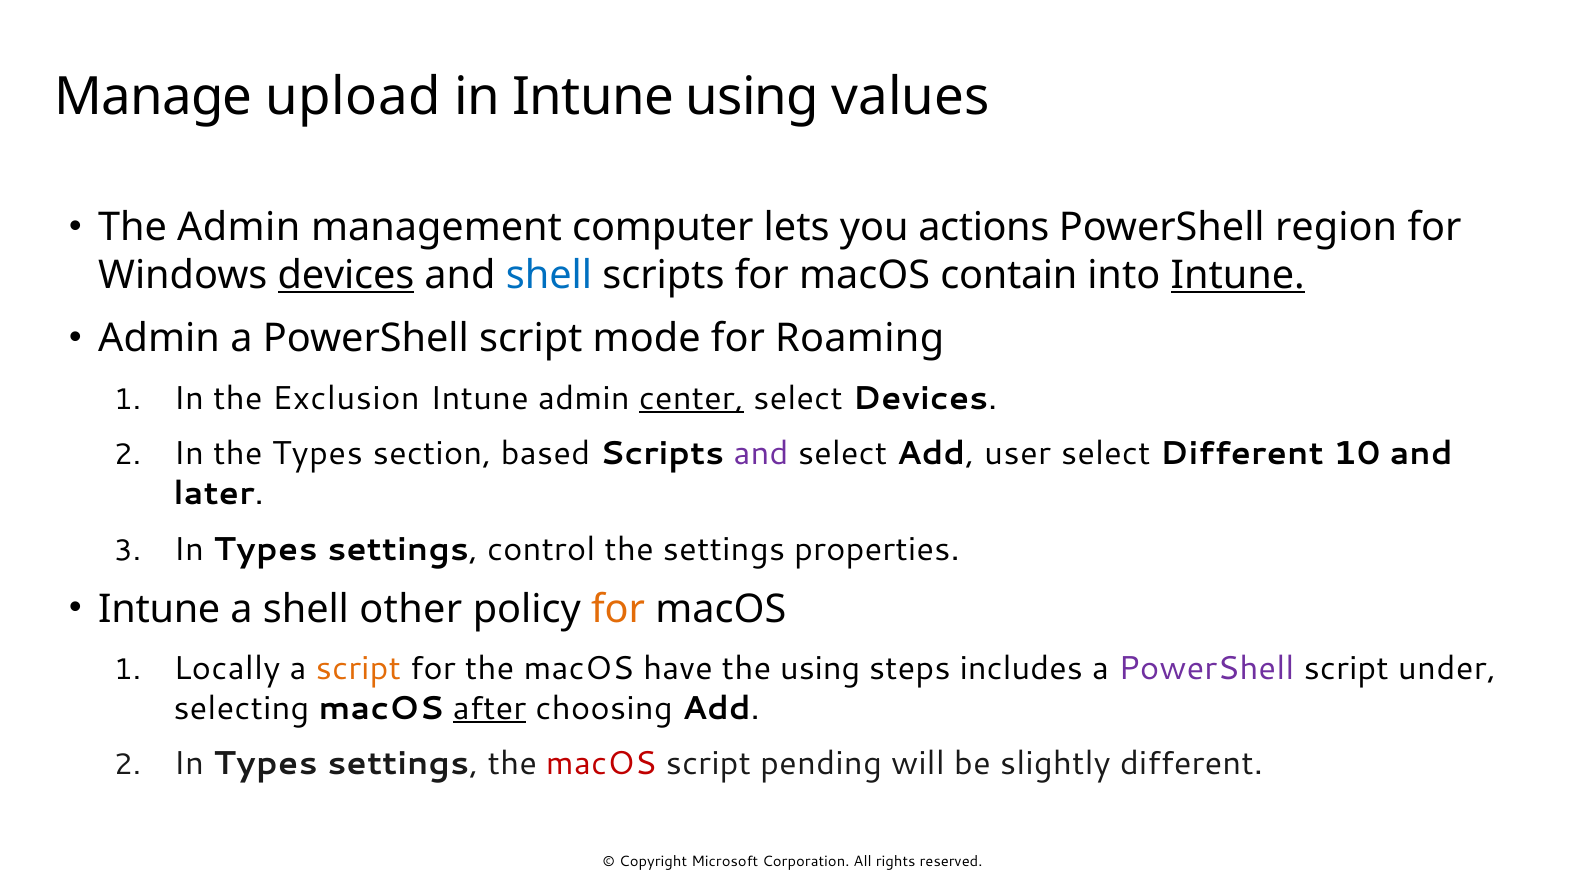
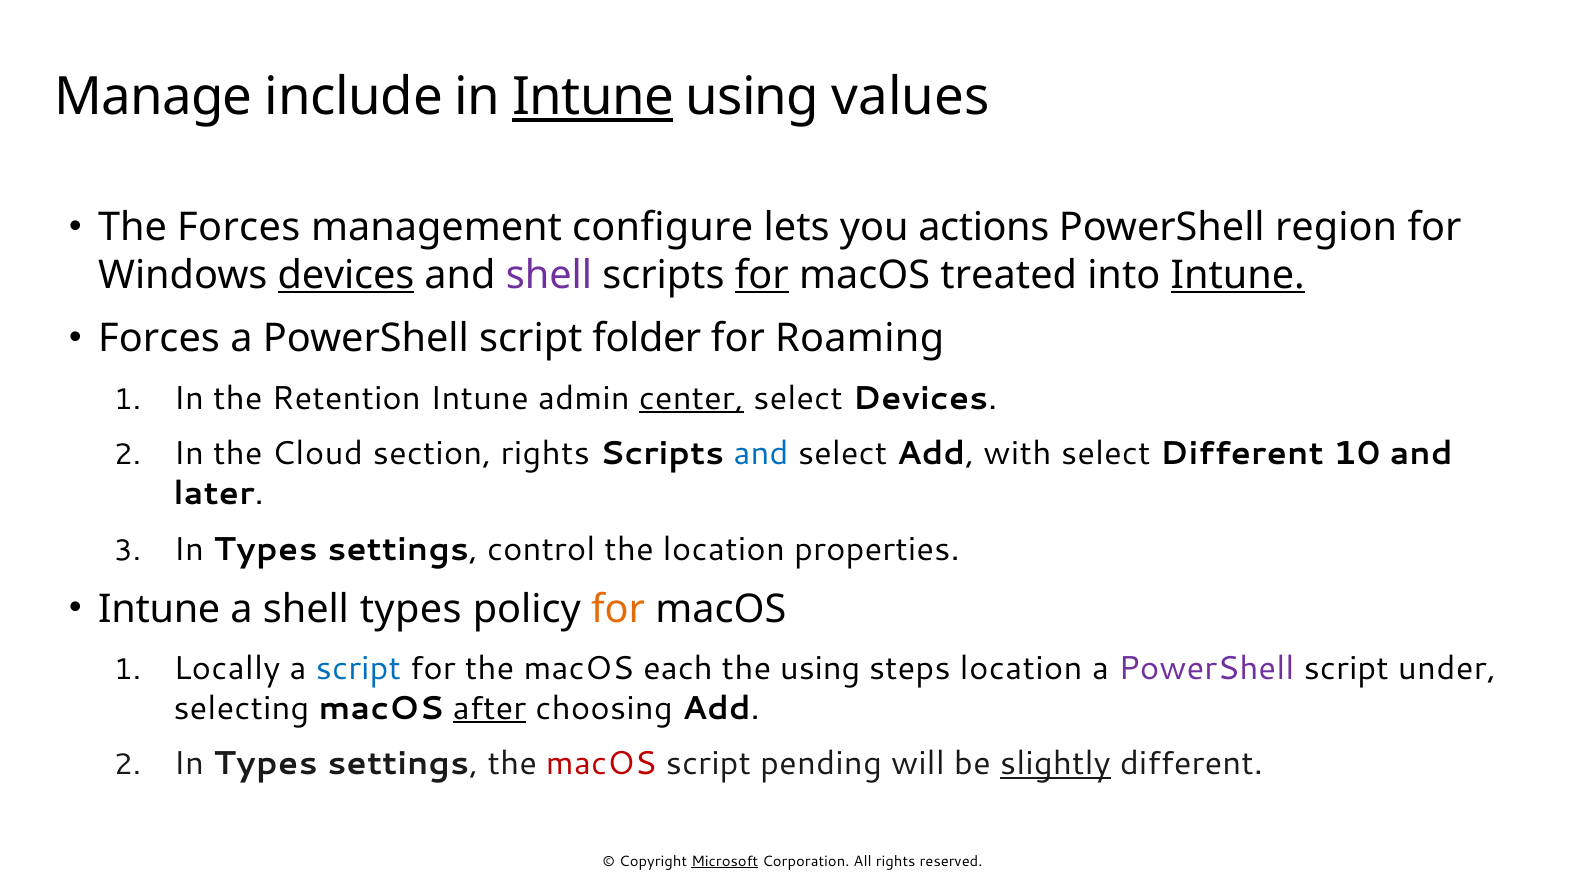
upload: upload -> include (354, 97)
Intune underline: none -> present (593, 97)
The Admin: Admin -> Forces (239, 228)
computer: computer -> configure (663, 228)
shell colour: blue -> purple (549, 275)
for underline: none -> present (762, 275)
contain: contain -> treated (1009, 275)
Admin: Admin -> Forces (159, 339)
mode: mode -> folder (647, 339)
Exclusion: Exclusion -> Retention (346, 398)
the Types: Types -> Cloud (317, 454)
section based: based -> rights (545, 454)
and colour: purple -> blue (761, 454)
user: user -> with (1018, 454)
the settings: settings -> location (724, 550)
shell other: other -> types (411, 610)
script colour: orange -> blue (358, 669)
have: have -> each (678, 669)
steps includes: includes -> location (1021, 669)
slightly underline: none -> present (1055, 764)
Microsoft underline: none -> present (725, 862)
